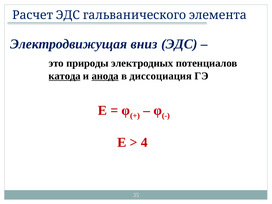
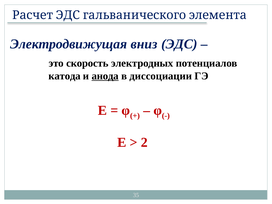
природы: природы -> скорость (87, 63)
катода underline: present -> none (65, 76)
диссоциация: диссоциация -> диссоциации (161, 76)
4: 4 -> 2 (144, 142)
